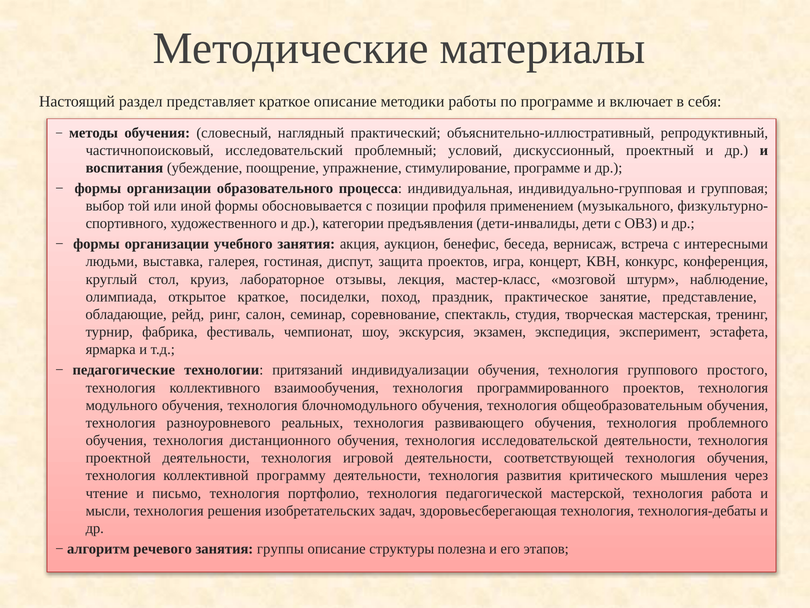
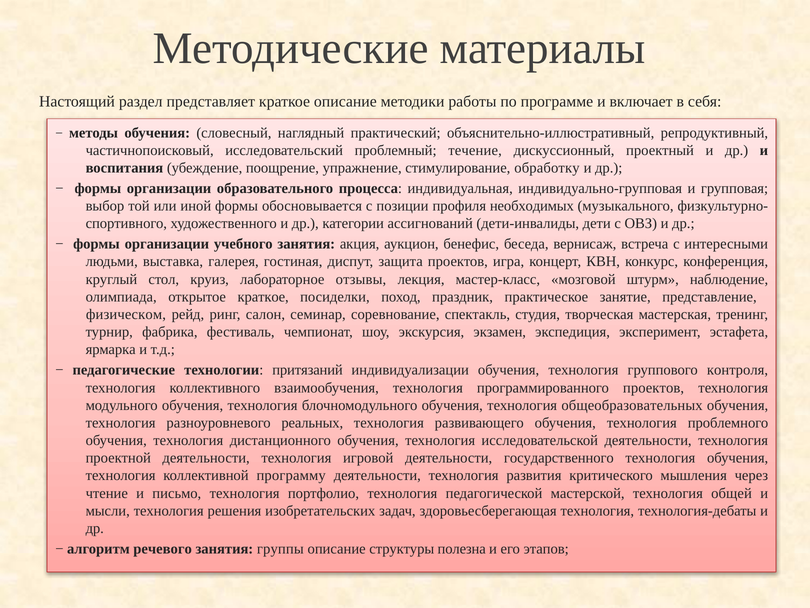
условий: условий -> течение (475, 150)
стимулирование программе: программе -> обработку (547, 168)
применением: применением -> необходимых (532, 206)
предъявления: предъявления -> ассигнований (430, 223)
обладающие: обладающие -> физическом (126, 314)
простого: простого -> контроля (738, 370)
общеобразовательным: общеобразовательным -> общеобразовательных (632, 405)
соответствующей: соответствующей -> государственного (559, 458)
работа: работа -> общей (732, 493)
